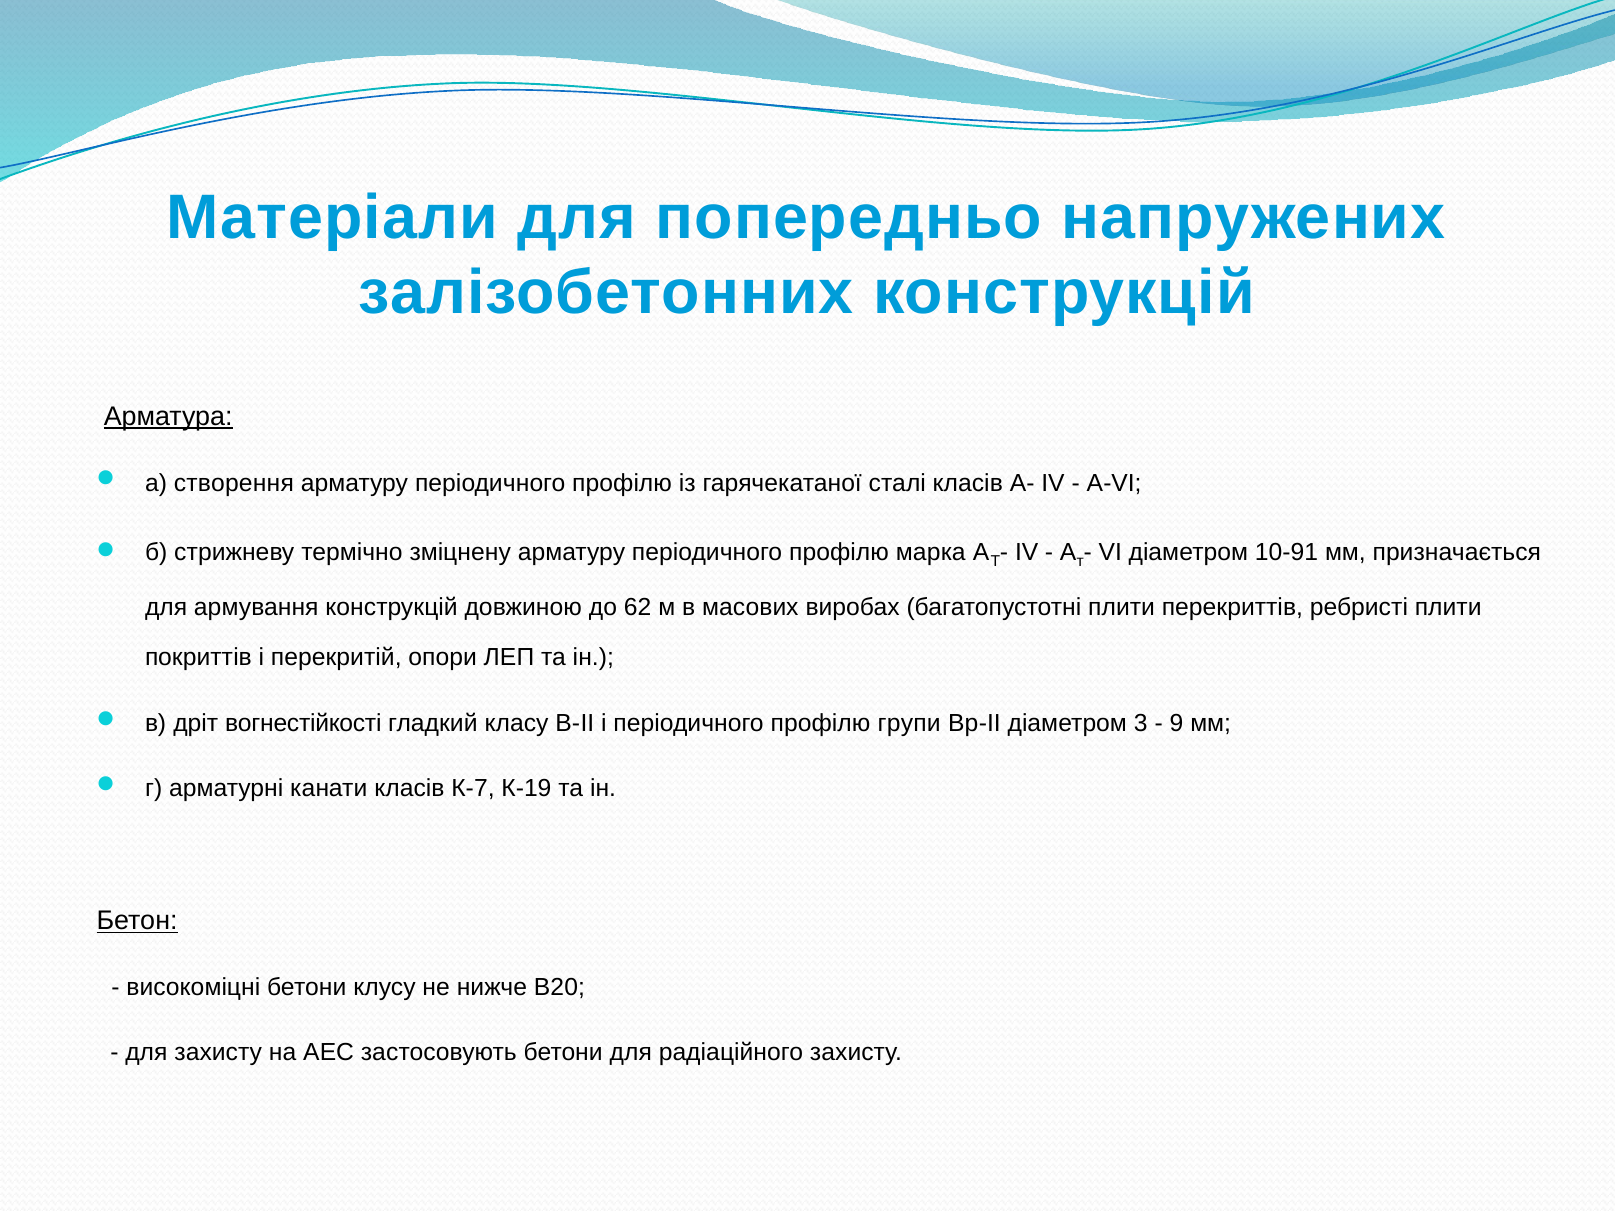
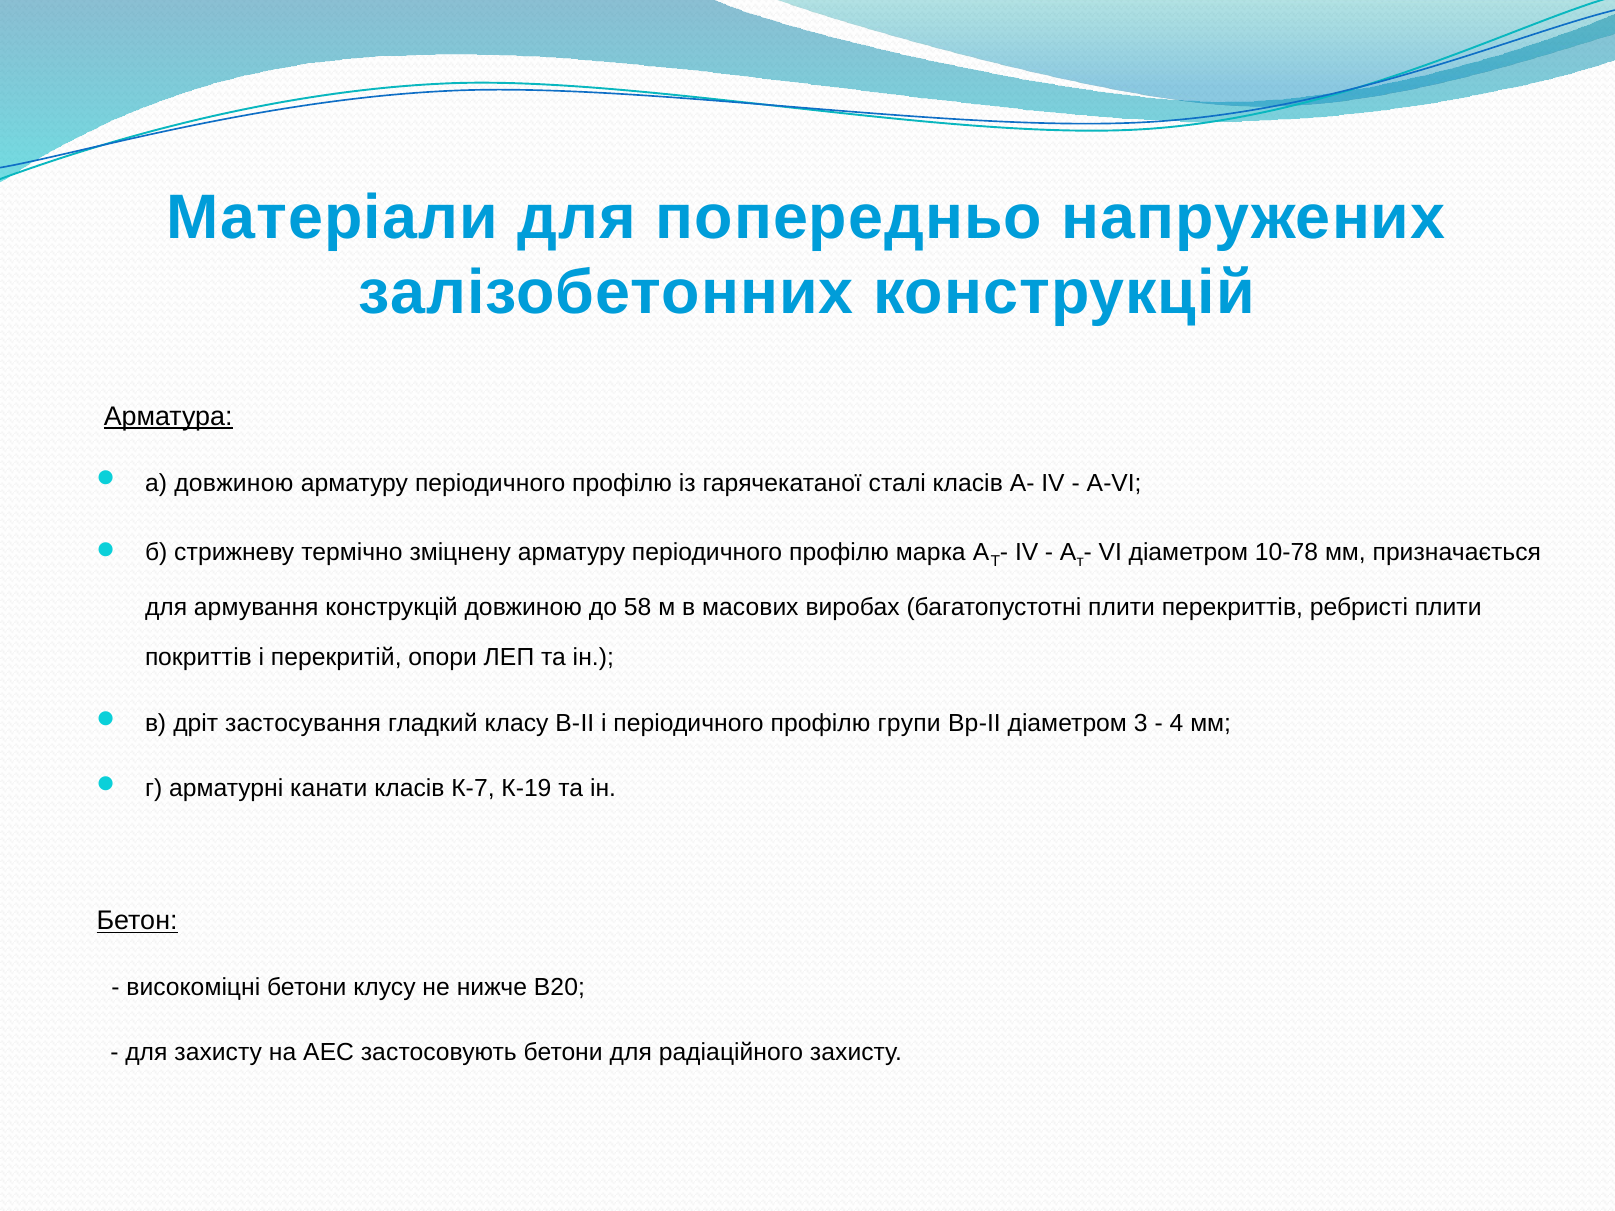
а створення: створення -> довжиною (234, 483)
10-91: 10-91 -> 10-78 (1287, 552)
62: 62 -> 58 (638, 607)
вогнестійкості: вогнестійкості -> застосування (303, 723)
9: 9 -> 4 (1176, 723)
